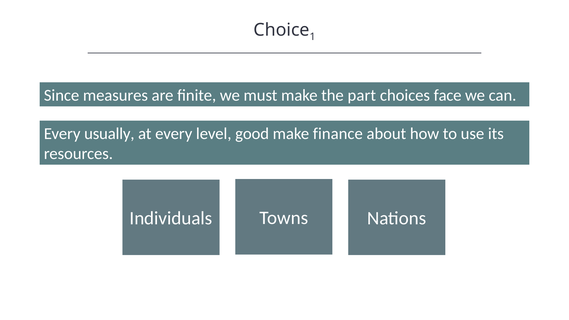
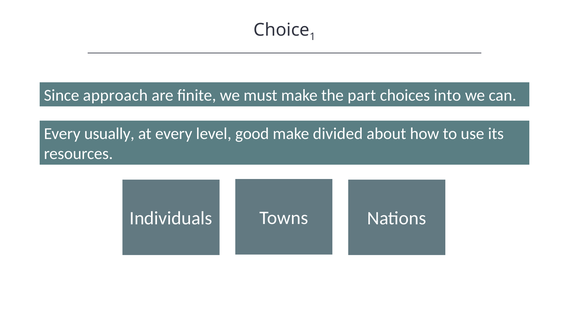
measures: measures -> approach (115, 95)
face: face -> into (447, 95)
finance: finance -> divided (338, 134)
